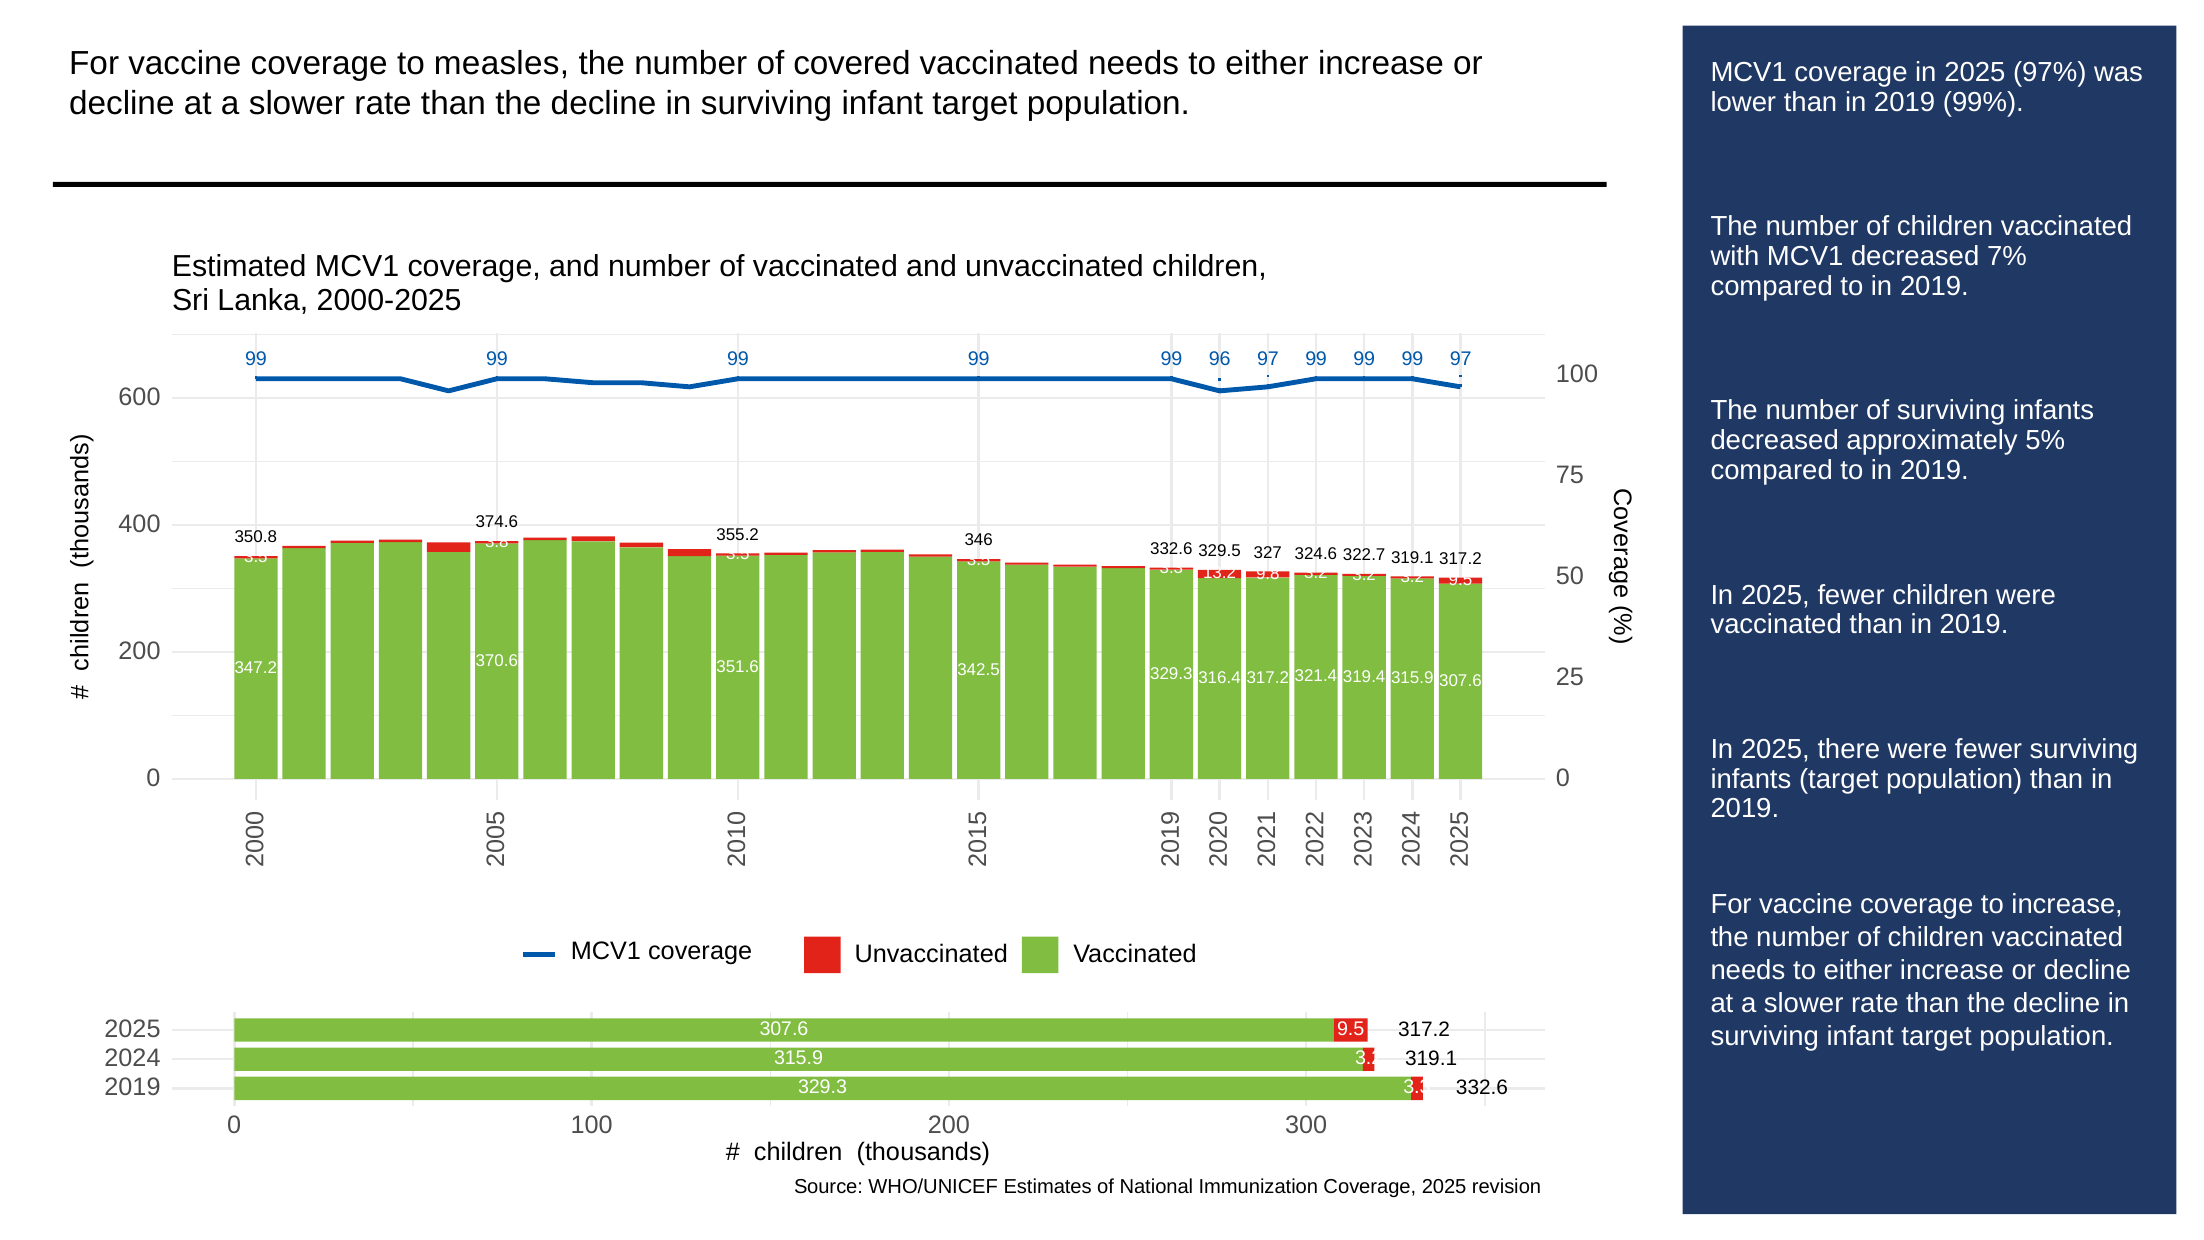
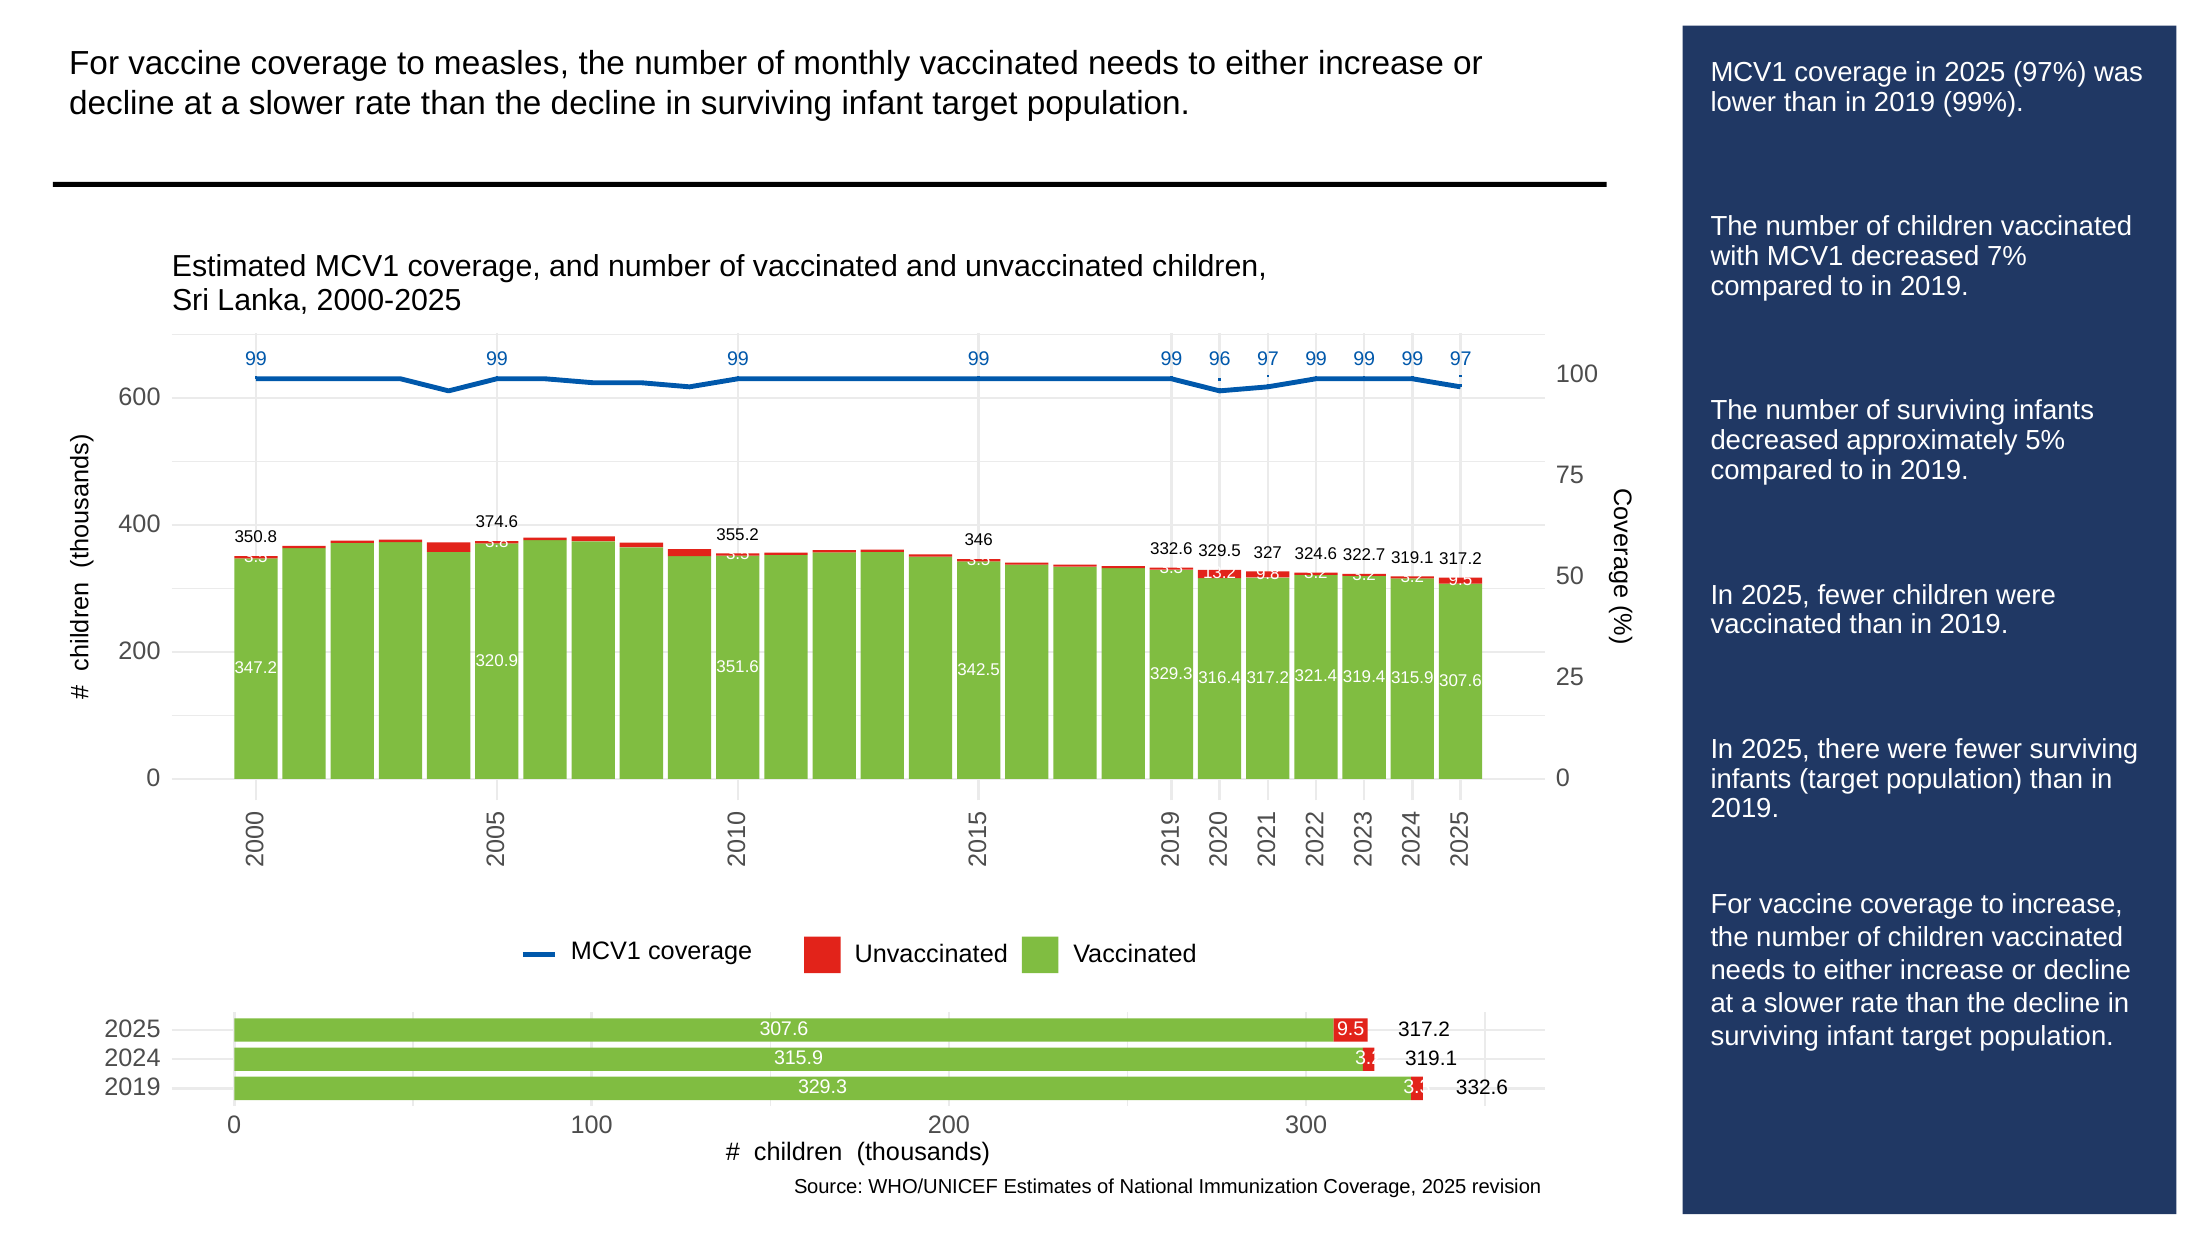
covered: covered -> monthly (852, 64)
370.6: 370.6 -> 320.9 (497, 660)
